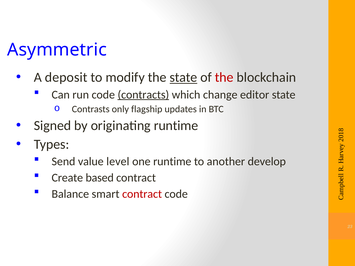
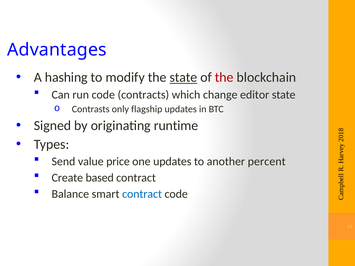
Asymmetric: Asymmetric -> Advantages (57, 50)
deposit: deposit -> hashing (66, 77)
contracts underline: present -> none (143, 95)
level: level -> price (118, 162)
one runtime: runtime -> updates (172, 162)
develop: develop -> percent (267, 162)
contract colour: red -> blue (142, 194)
